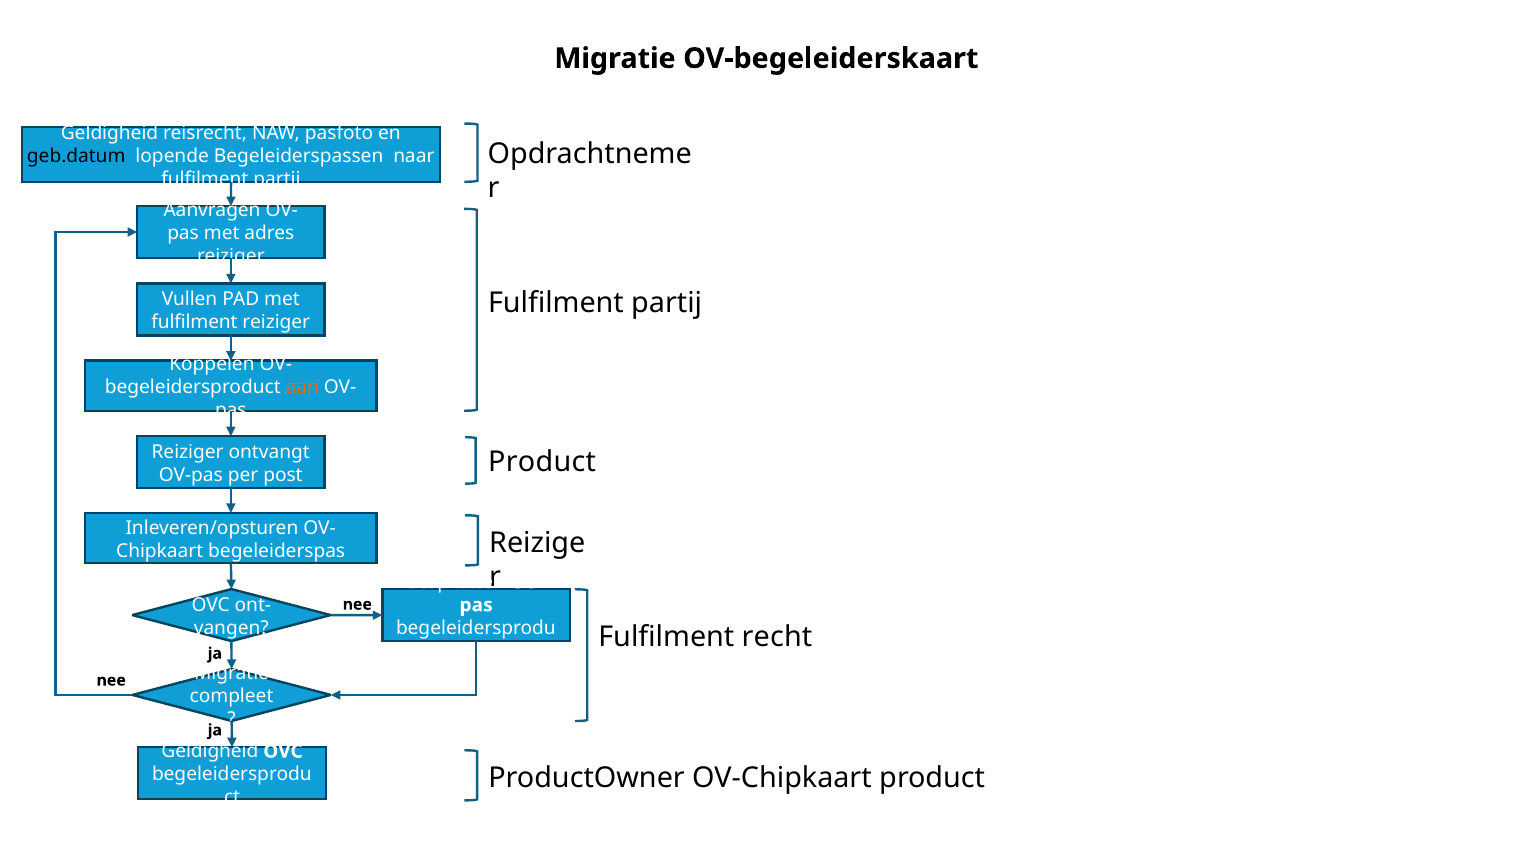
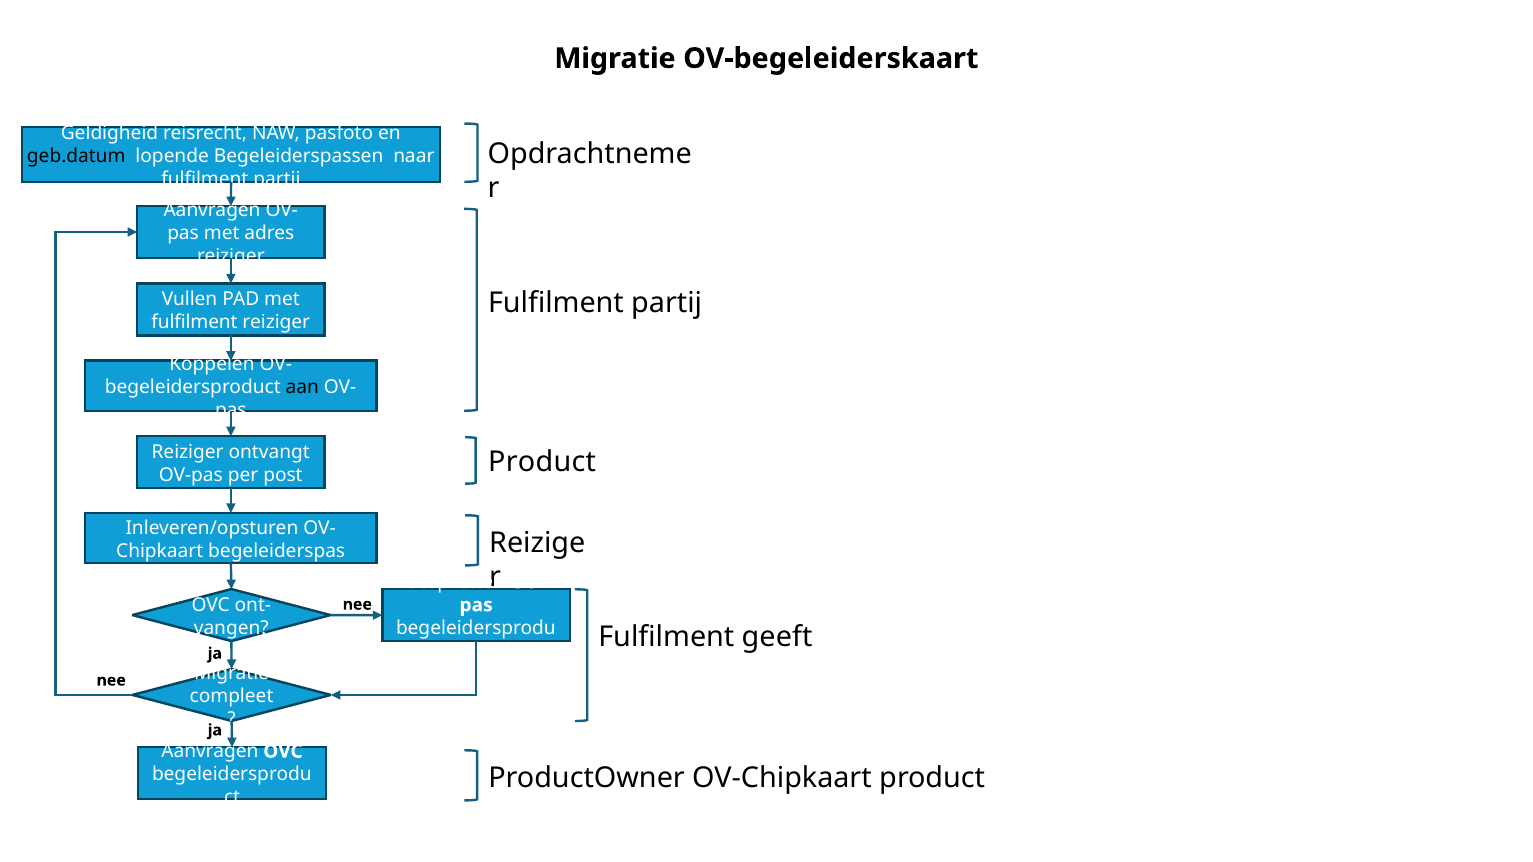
aan colour: orange -> black (302, 387)
recht: recht -> geeft (777, 637)
Geldigheid: Geldigheid -> Aanvragen (210, 752)
